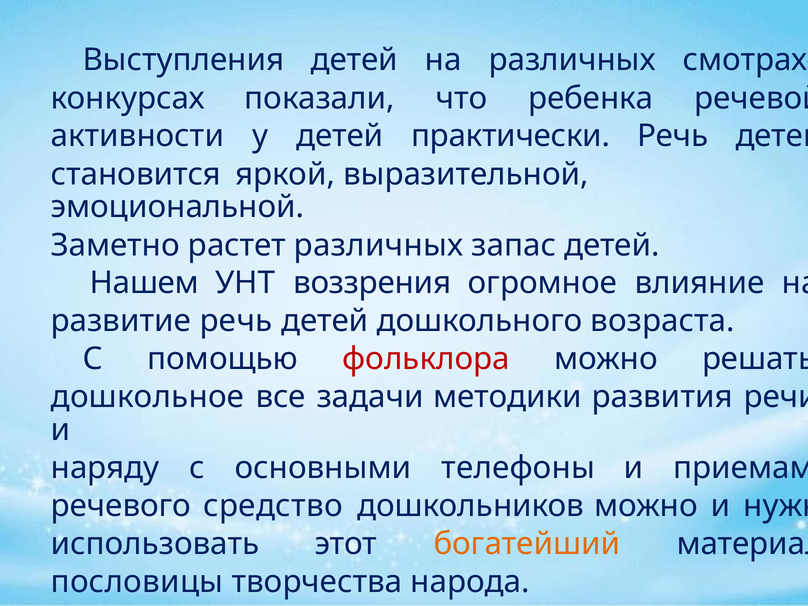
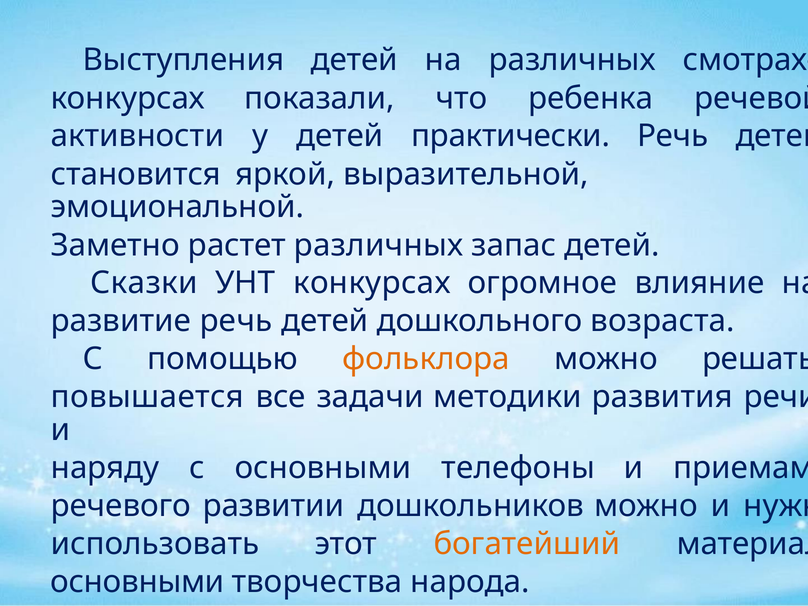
Нашем: Нашем -> Сказки (144, 283)
УНТ воззрения: воззрения -> конкурсах (372, 283)
фольклора colour: red -> orange (426, 359)
дошкольное: дошкольное -> повышается (147, 397)
средство: средство -> развитии (273, 506)
пословицы: пословицы -> основными (137, 582)
